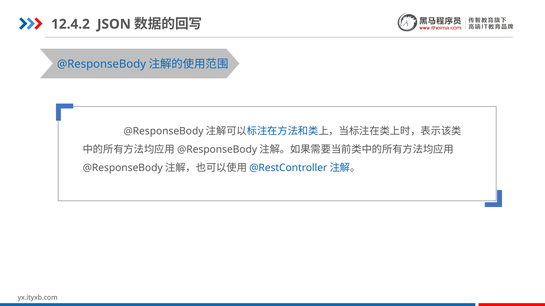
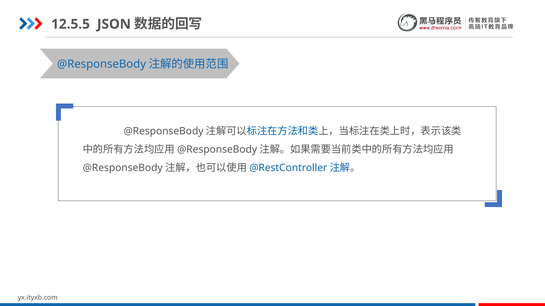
12.4.2: 12.4.2 -> 12.5.5 (71, 24)
